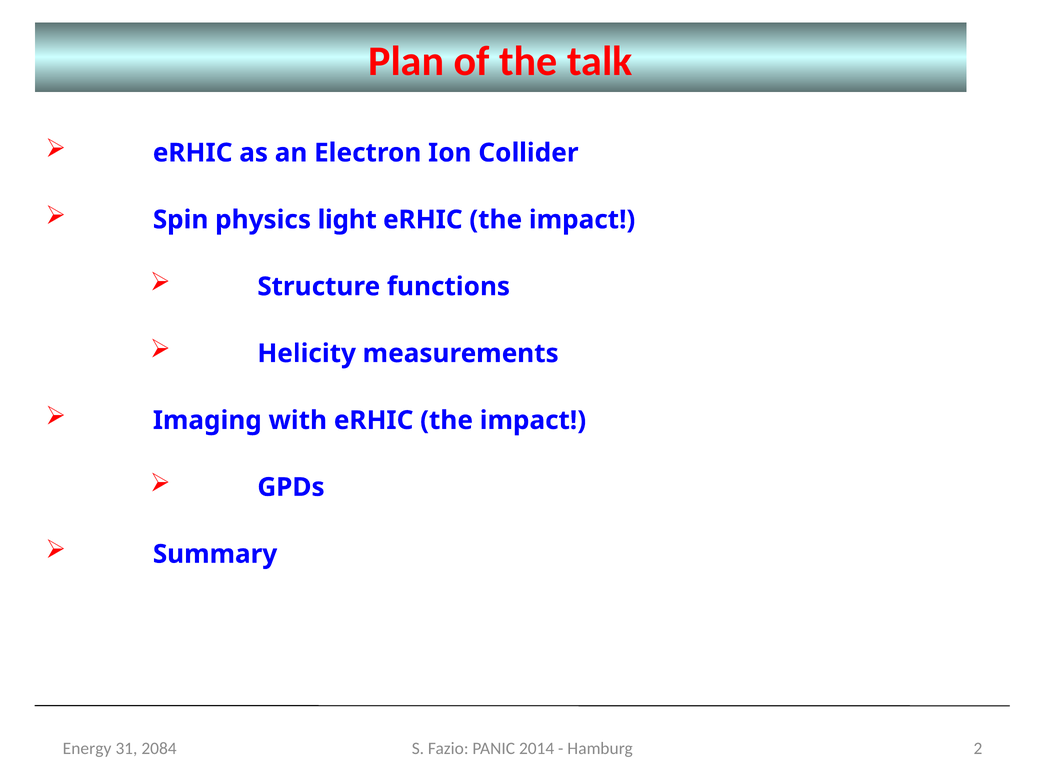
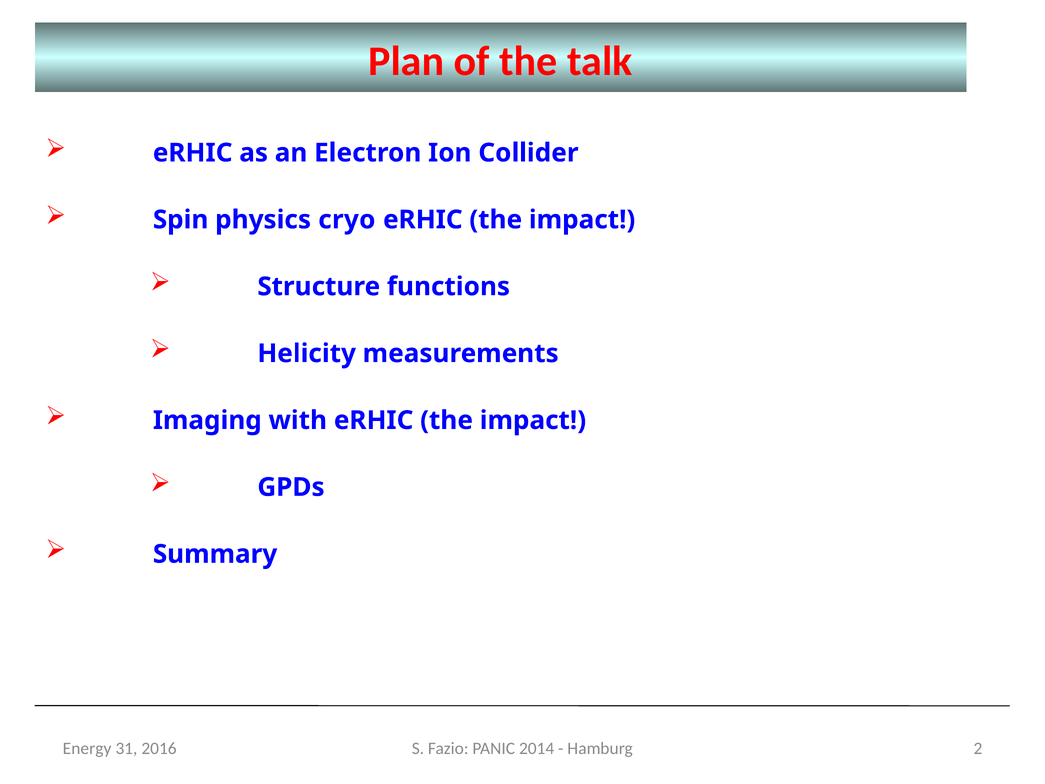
light: light -> cryo (347, 220)
2084: 2084 -> 2016 (159, 748)
